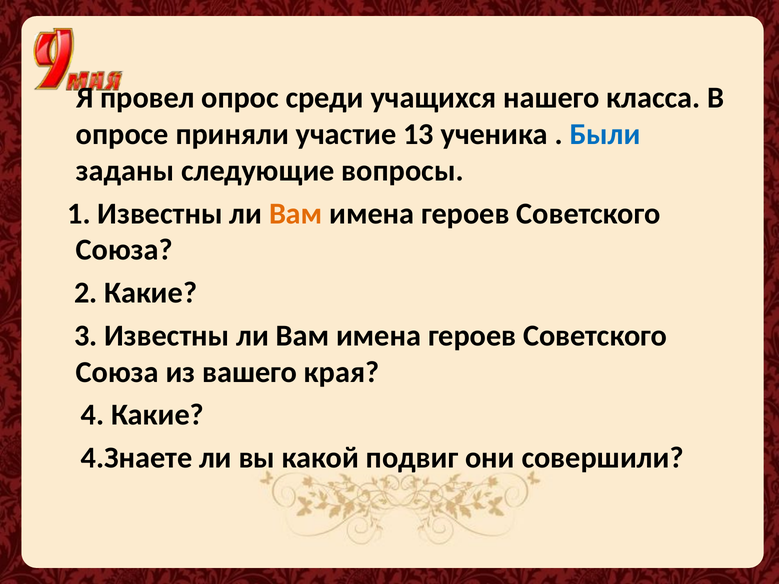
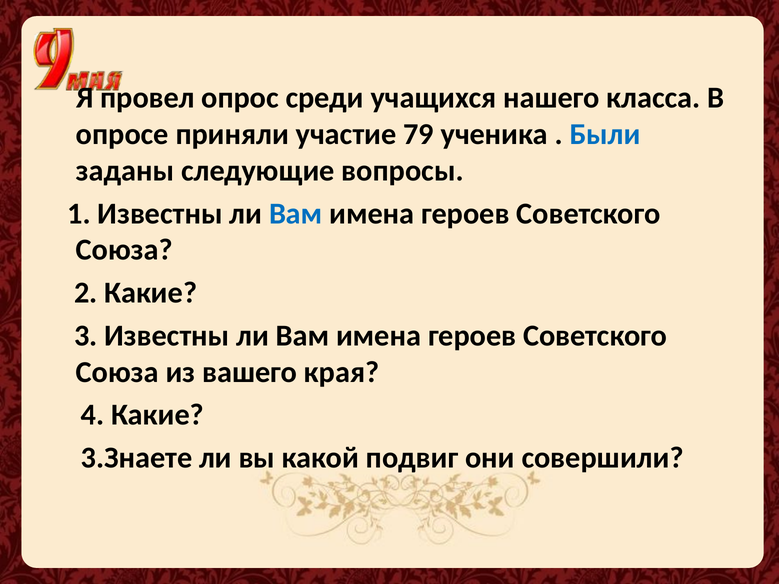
13: 13 -> 79 (418, 134)
Вам colour: orange -> blue (296, 214)
4.Знаете: 4.Знаете -> 3.Знаете (137, 458)
